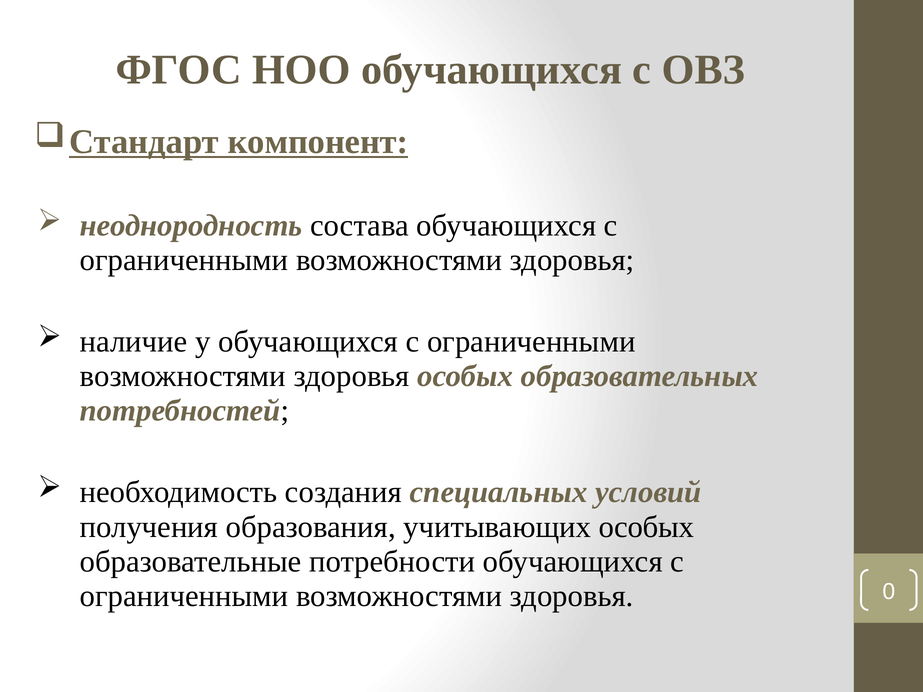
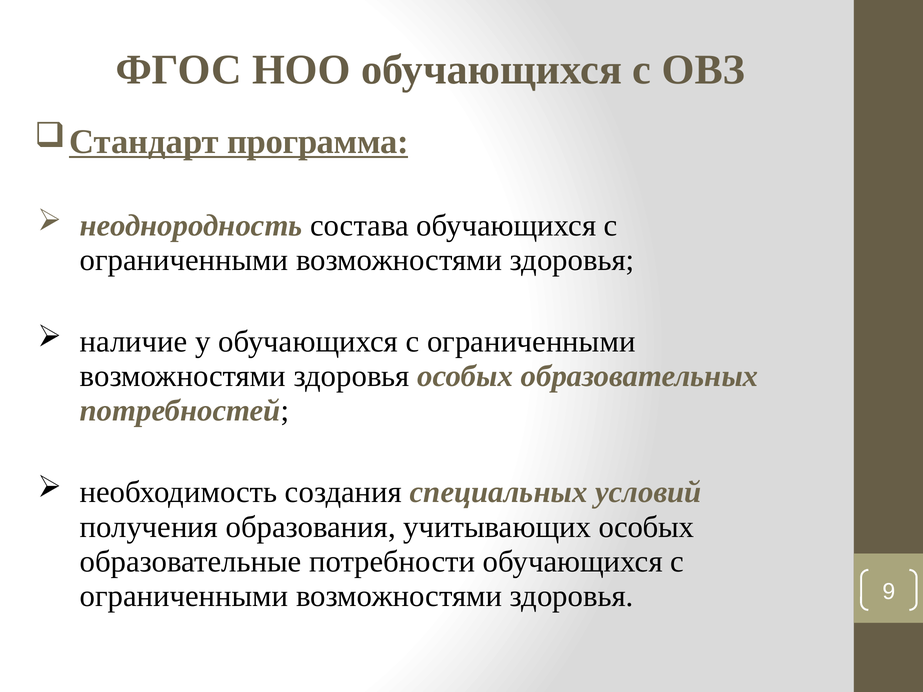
компонент: компонент -> программа (318, 142)
0: 0 -> 9 (889, 592)
